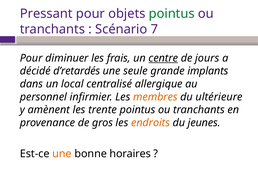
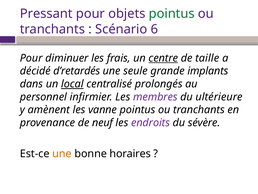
7: 7 -> 6 (154, 29)
jours: jours -> taille (207, 58)
local underline: none -> present (72, 84)
allergique: allergique -> prolongés (159, 84)
membres colour: orange -> purple (155, 97)
trente: trente -> vanne (103, 110)
gros: gros -> neuf (103, 122)
endroits colour: orange -> purple (151, 122)
jeunes: jeunes -> sévère (204, 122)
